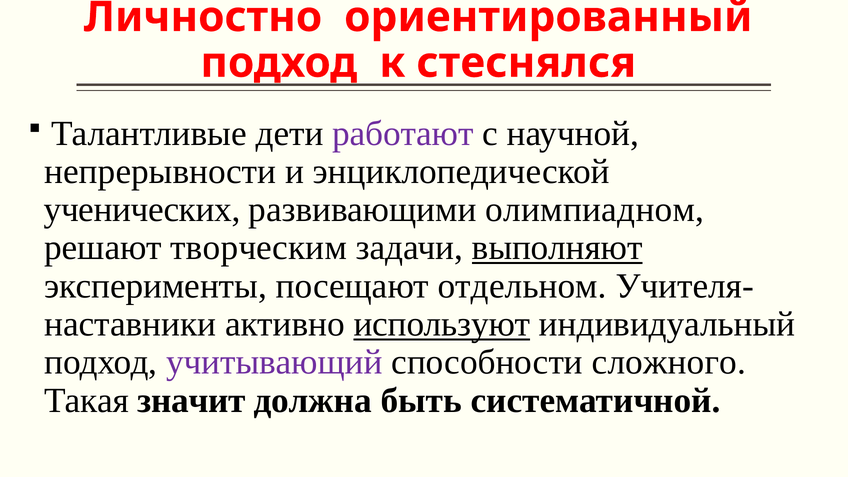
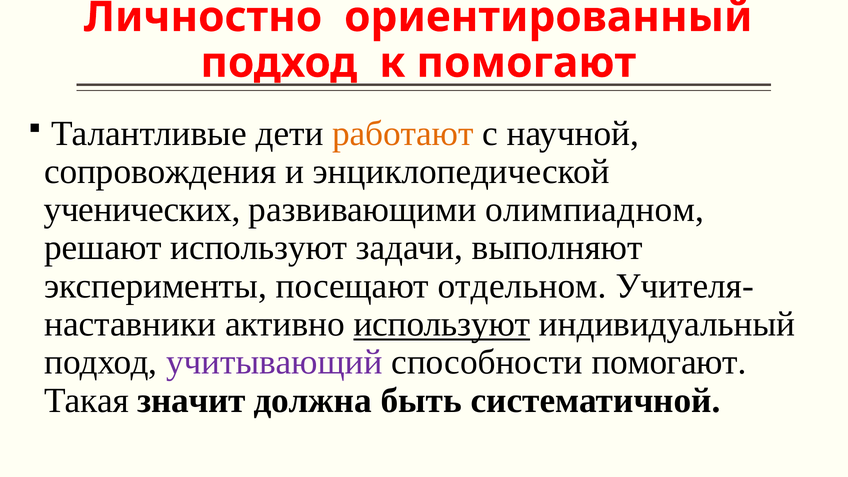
к стеснялся: стеснялся -> помогают (526, 63)
работают colour: purple -> orange (403, 133)
непрерывности: непрерывности -> сопровождения (160, 172)
решают творческим: творческим -> используют (259, 248)
выполняют underline: present -> none (557, 248)
способности сложного: сложного -> помогают (669, 362)
